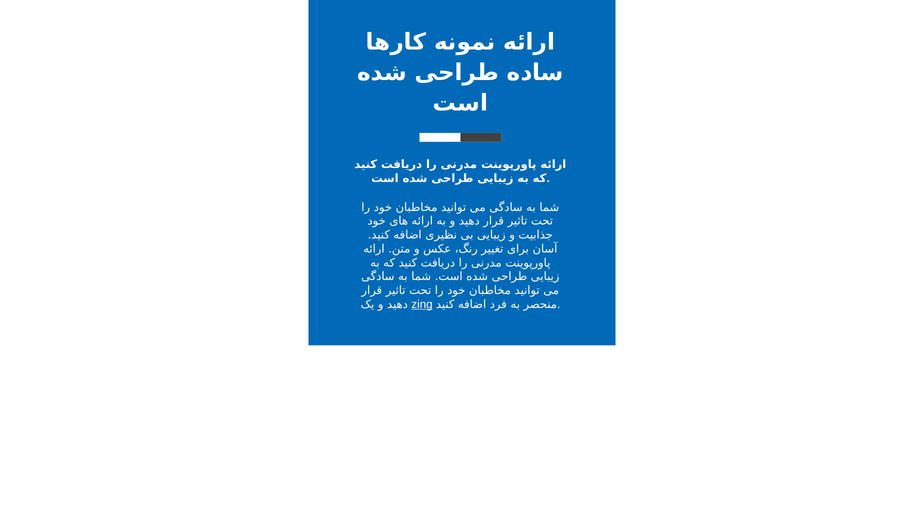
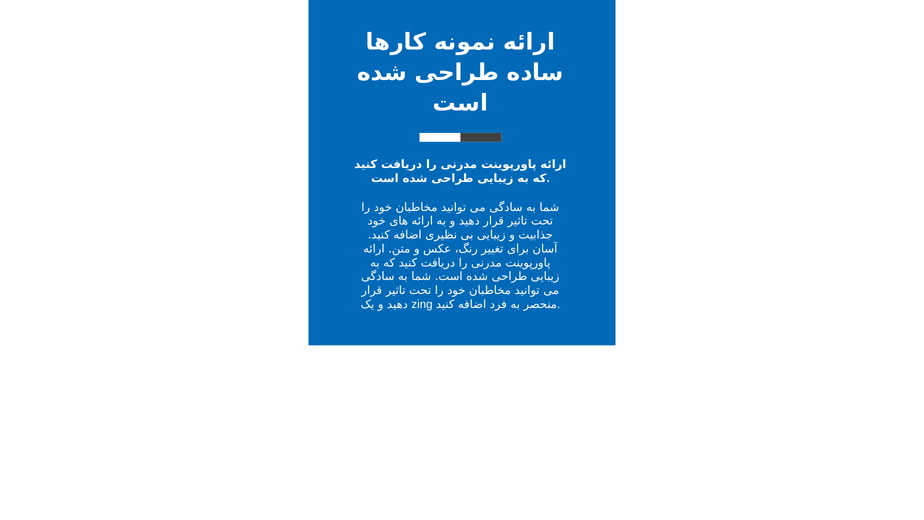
zing underline: present -> none (422, 304)
